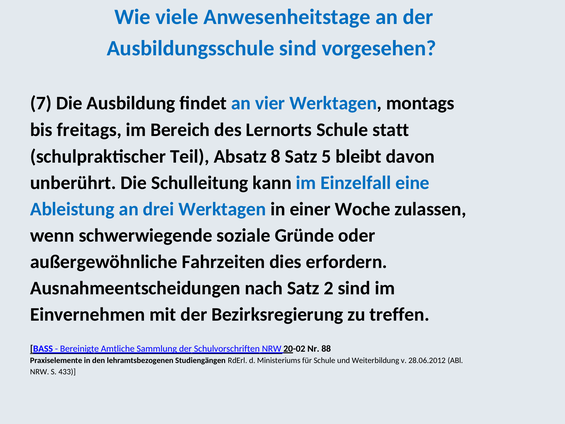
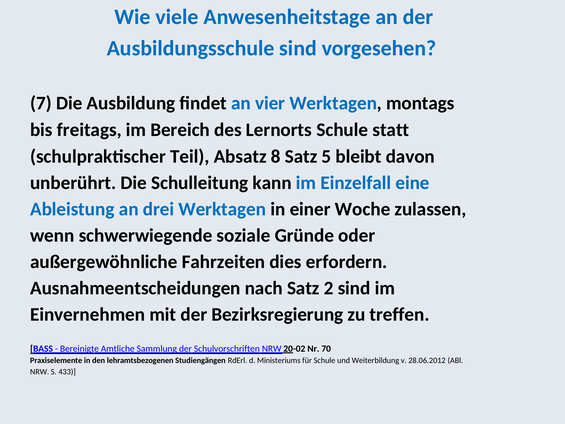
88: 88 -> 70 (326, 348)
